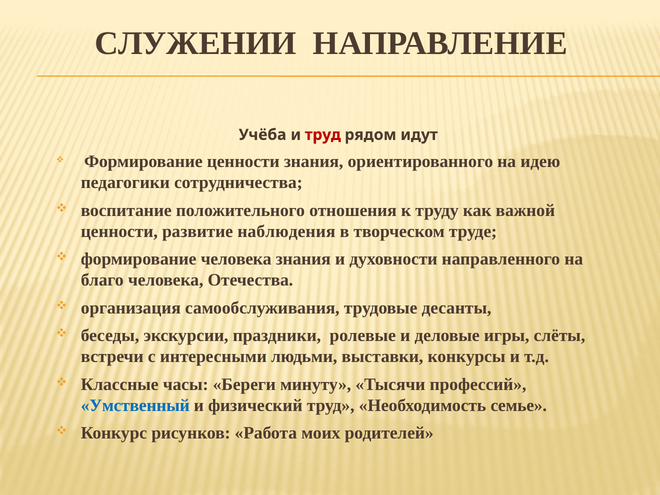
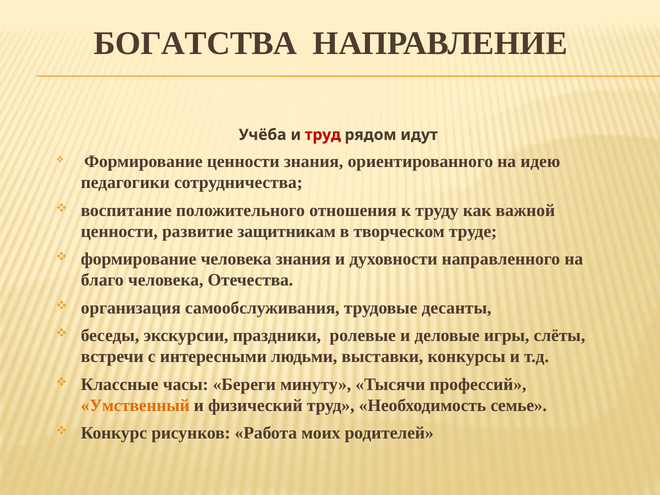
СЛУЖЕНИИ: СЛУЖЕНИИ -> БОГАТСТВА (196, 44)
наблюдения: наблюдения -> защитникам (287, 231)
Умственный colour: blue -> orange (135, 405)
